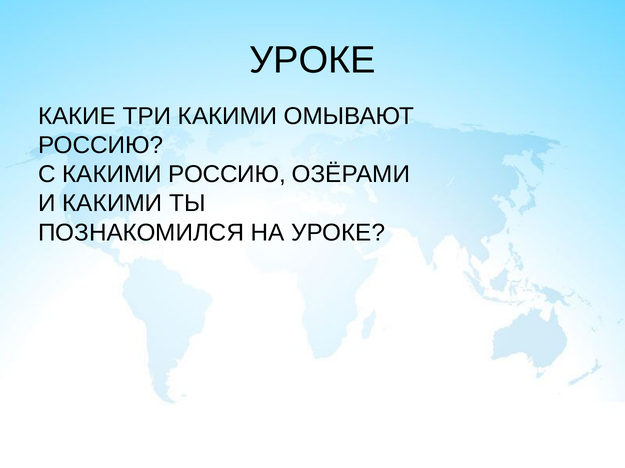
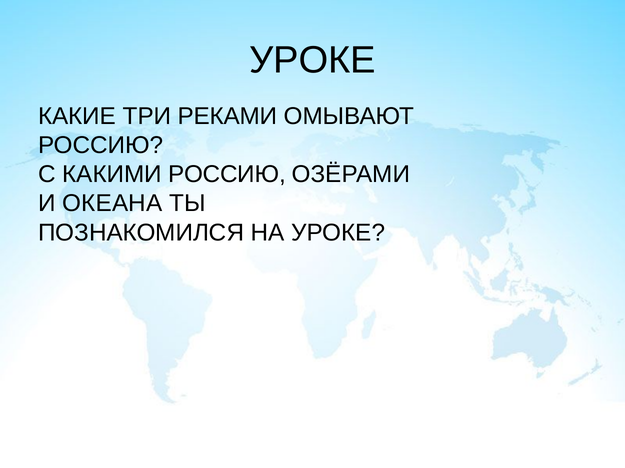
ТРИ КАКИМИ: КАКИМИ -> РЕКАМИ (228, 116)
И КАКИМИ: КАКИМИ -> ОКЕАНА (112, 204)
